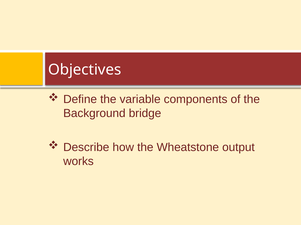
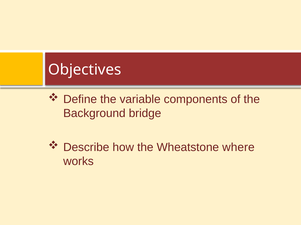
output: output -> where (238, 148)
